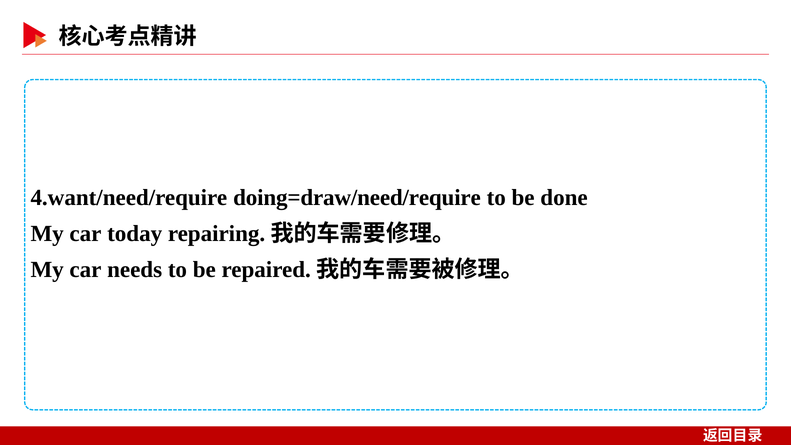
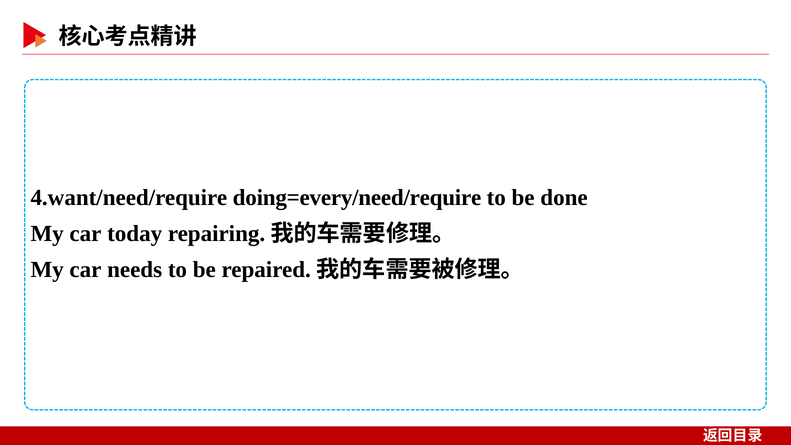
doing=draw/need/require: doing=draw/need/require -> doing=every/need/require (357, 198)
